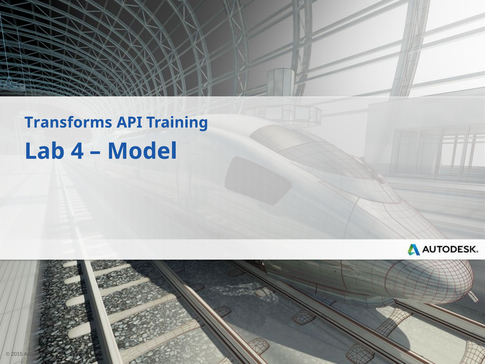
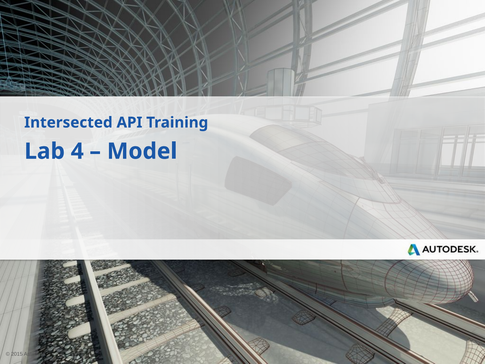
Transforms: Transforms -> Intersected (68, 122)
